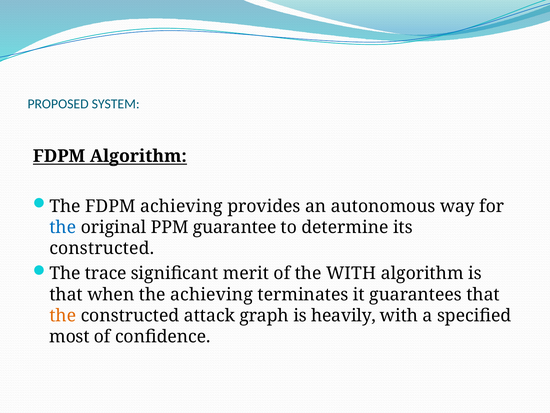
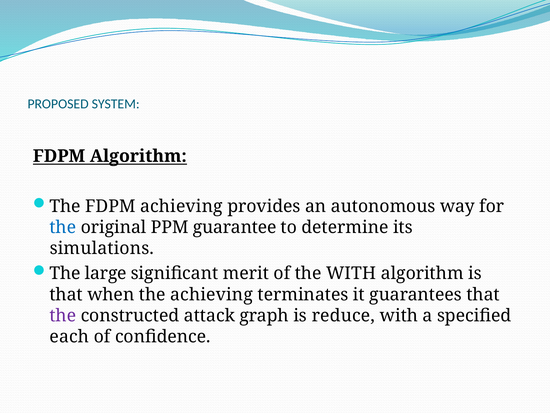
constructed: constructed -> simulations (102, 248)
trace: trace -> large (106, 273)
the colour: orange -> purple (63, 315)
heavily: heavily -> reduce (343, 315)
most: most -> each (69, 336)
